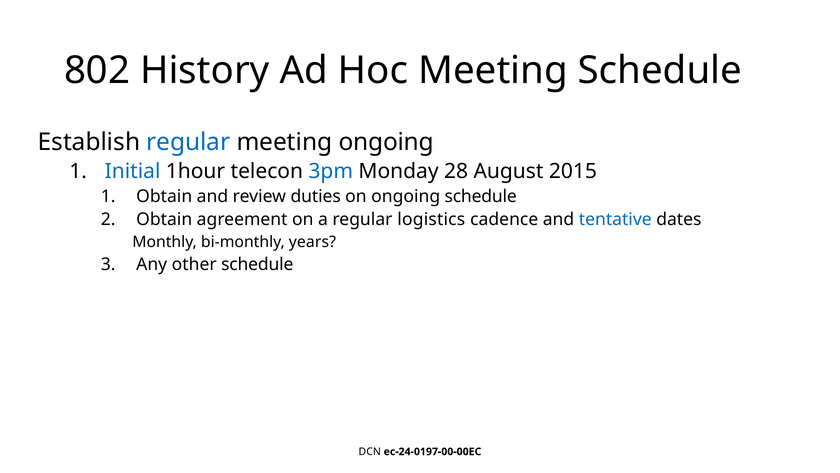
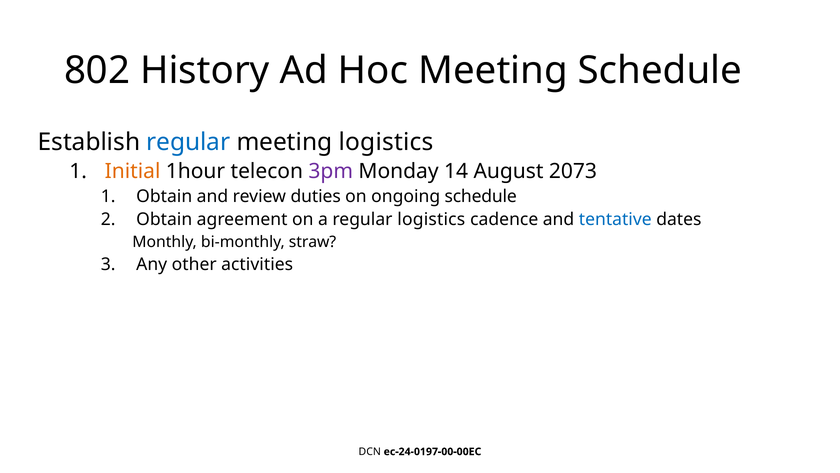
meeting ongoing: ongoing -> logistics (386, 142)
Initial colour: blue -> orange (133, 171)
3pm colour: blue -> purple (331, 171)
28: 28 -> 14 (456, 171)
2015: 2015 -> 2073 (573, 171)
years: years -> straw (313, 242)
other schedule: schedule -> activities (257, 264)
